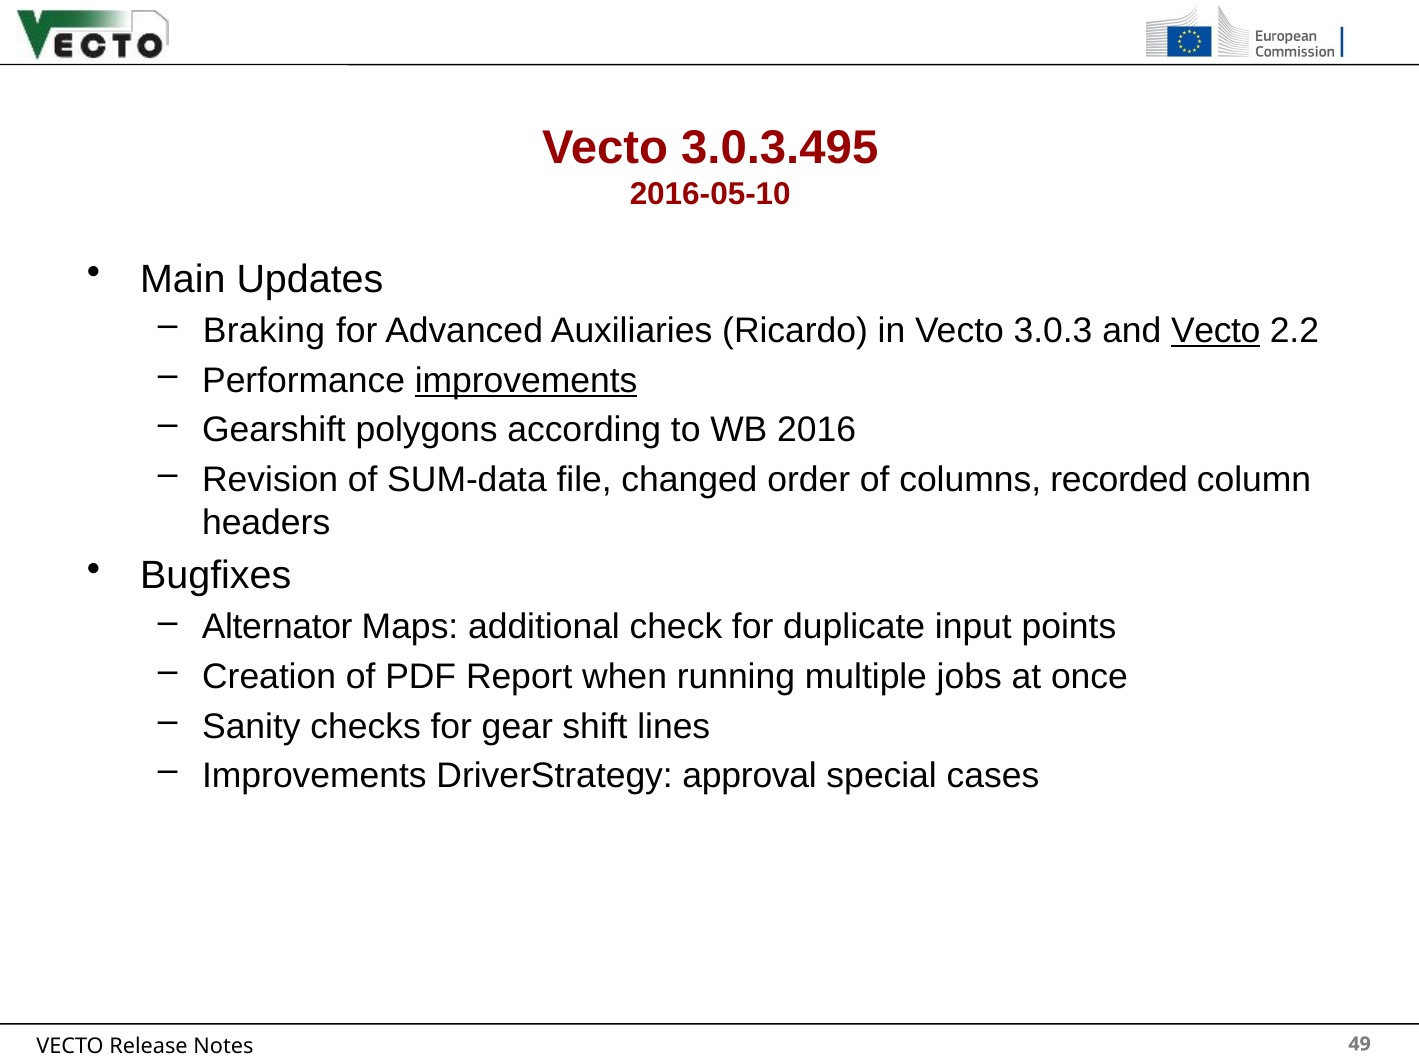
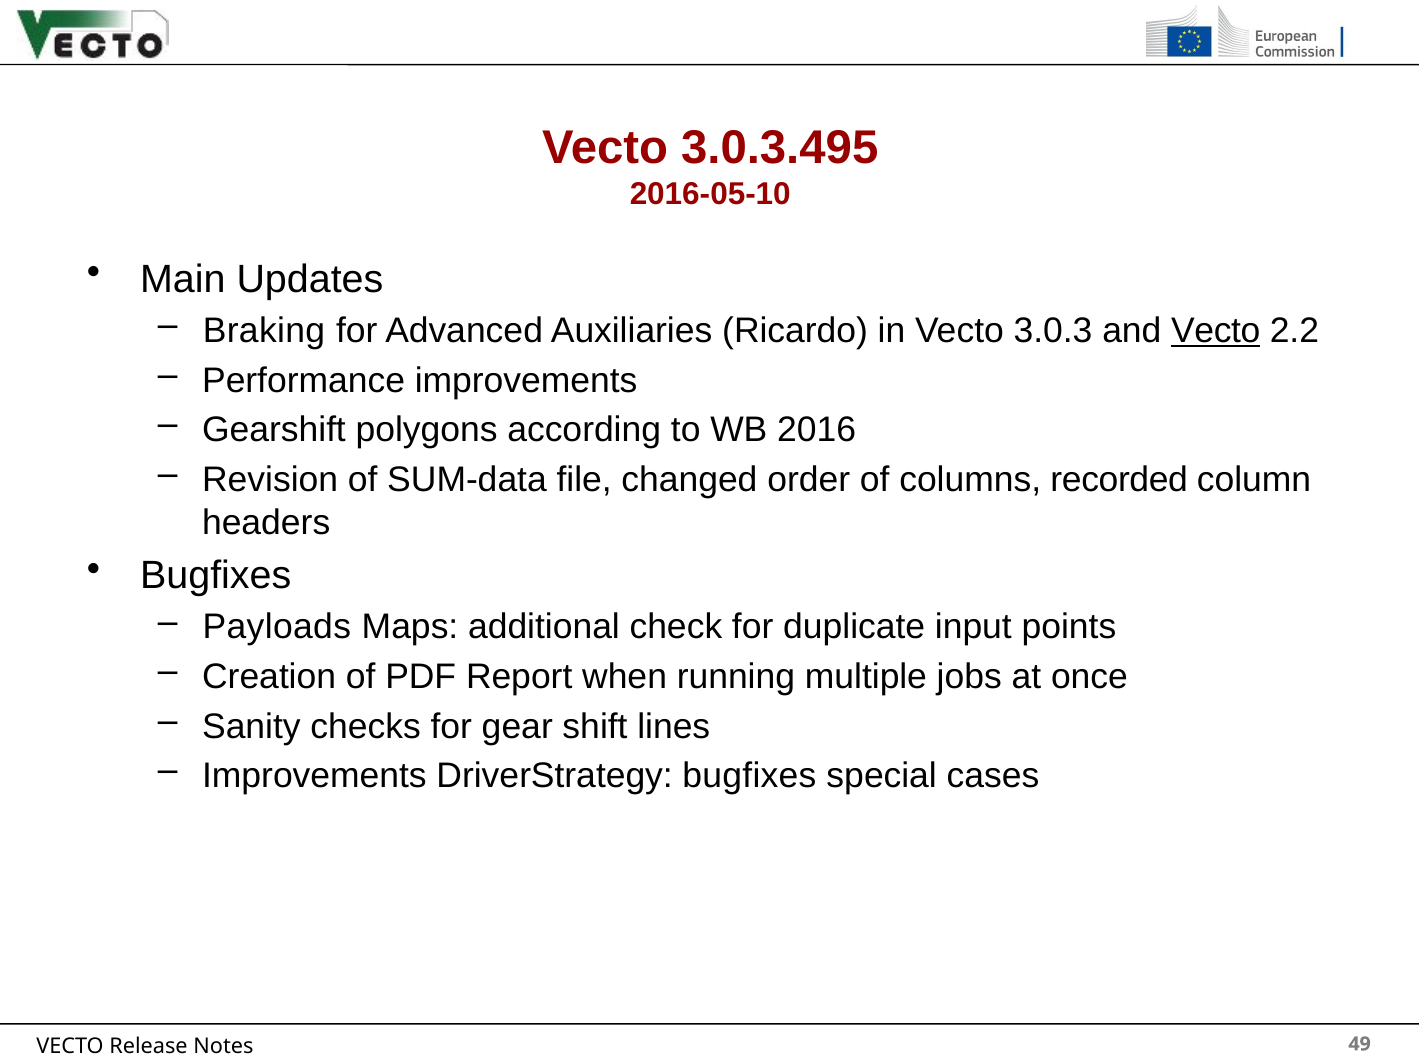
improvements underline: present -> none (526, 381)
Alternator: Alternator -> Payloads (277, 627)
DriverStrategy approval: approval -> bugfixes (749, 776)
